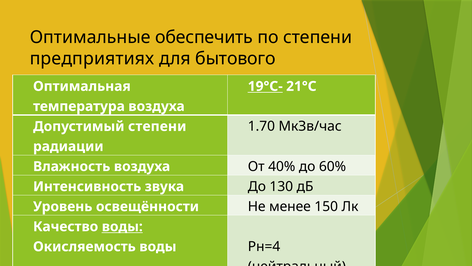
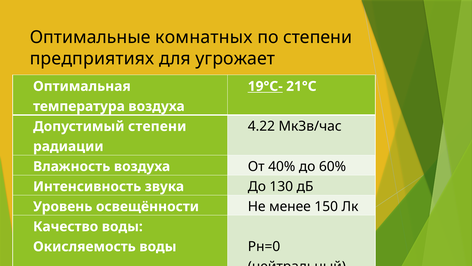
обеспечить: обеспечить -> комнатных (204, 37)
бытового: бытового -> угрожает (235, 58)
1.70: 1.70 -> 4.22 (261, 126)
воды underline: present -> none (122, 226)
Рн=4: Рн=4 -> Рн=0 (264, 246)
